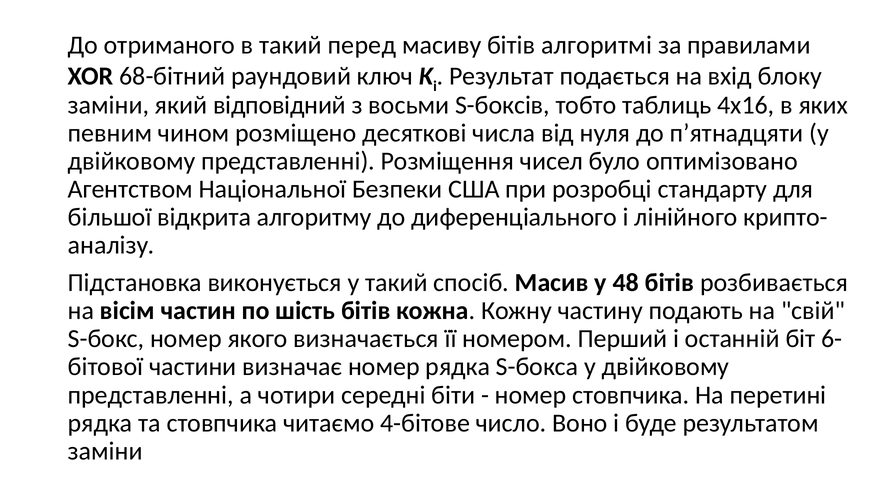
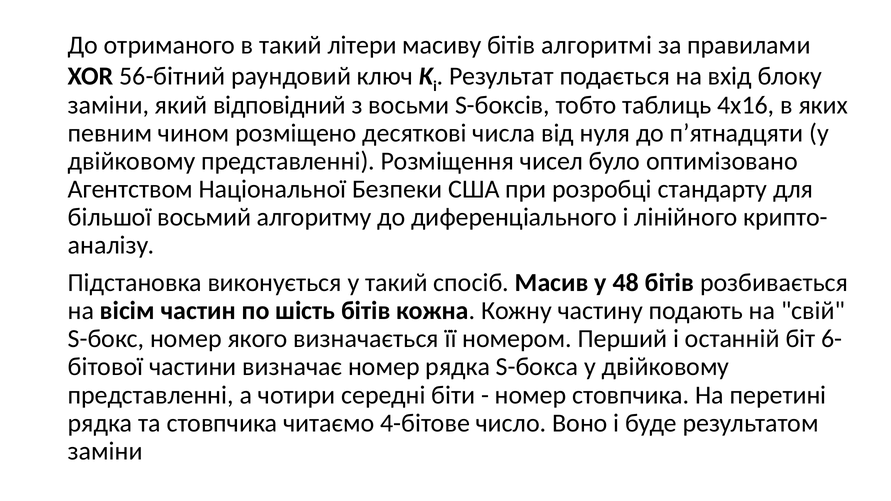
перед: перед -> літери (362, 45)
68-бітний: 68-бітний -> 56-бітний (172, 76)
відкрита: відкрита -> восьмий (204, 217)
